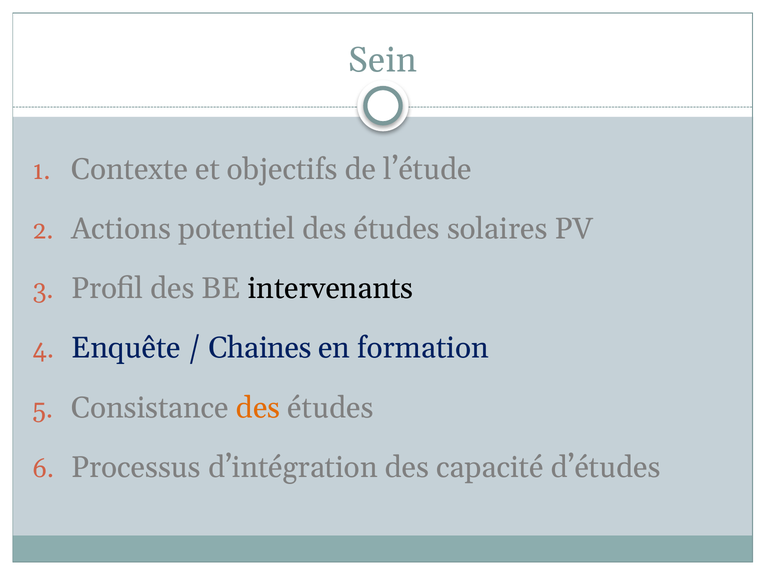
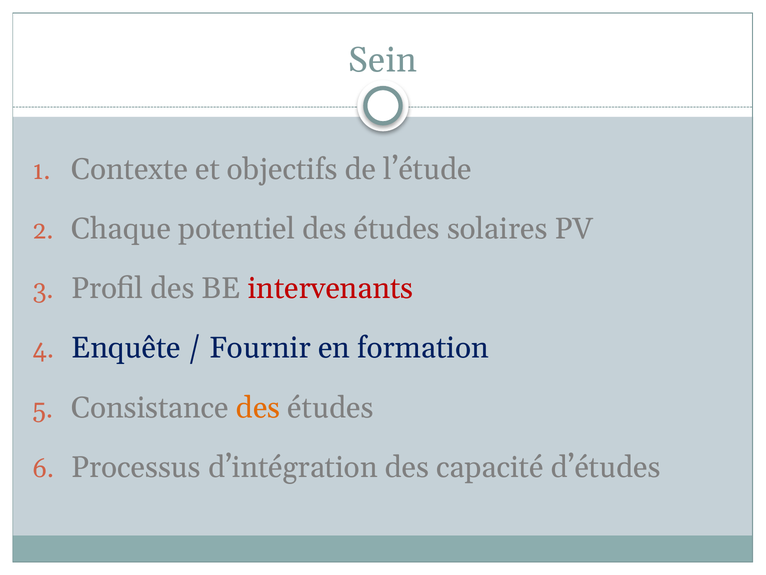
Actions: Actions -> Chaque (121, 229)
intervenants colour: black -> red (331, 288)
Chaines: Chaines -> Fournir (260, 348)
